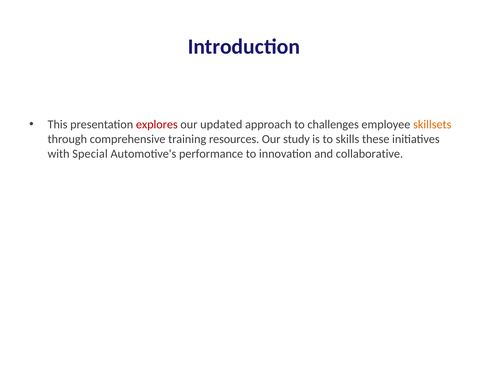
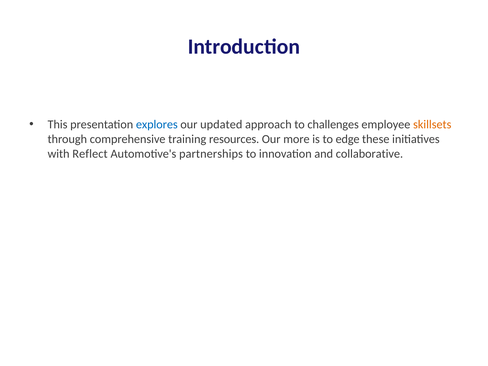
explores colour: red -> blue (157, 124)
study: study -> more (296, 139)
skills: skills -> edge (348, 139)
Special: Special -> Reflect (90, 154)
performance: performance -> partnerships (211, 154)
